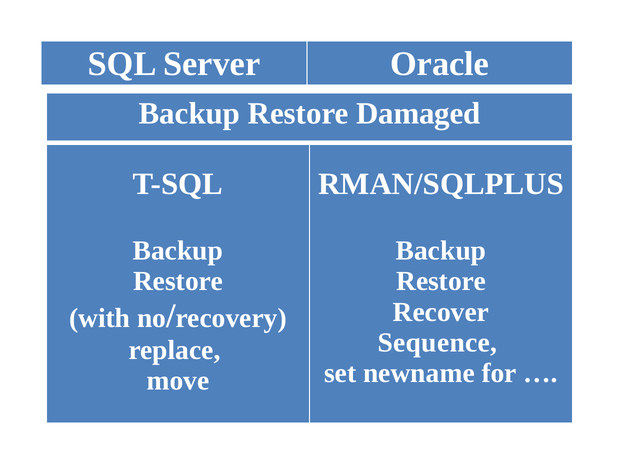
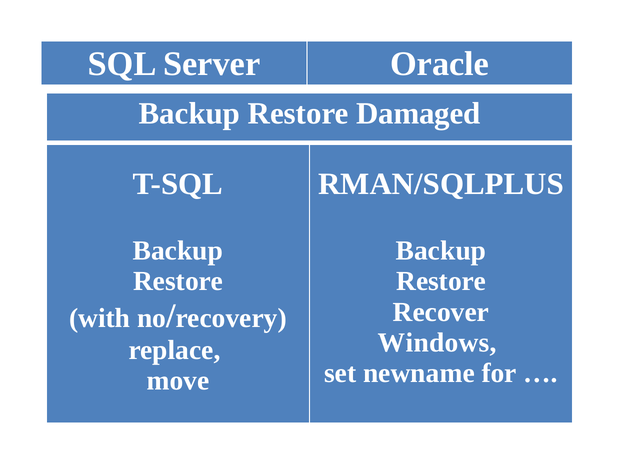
Sequence: Sequence -> Windows (437, 342)
